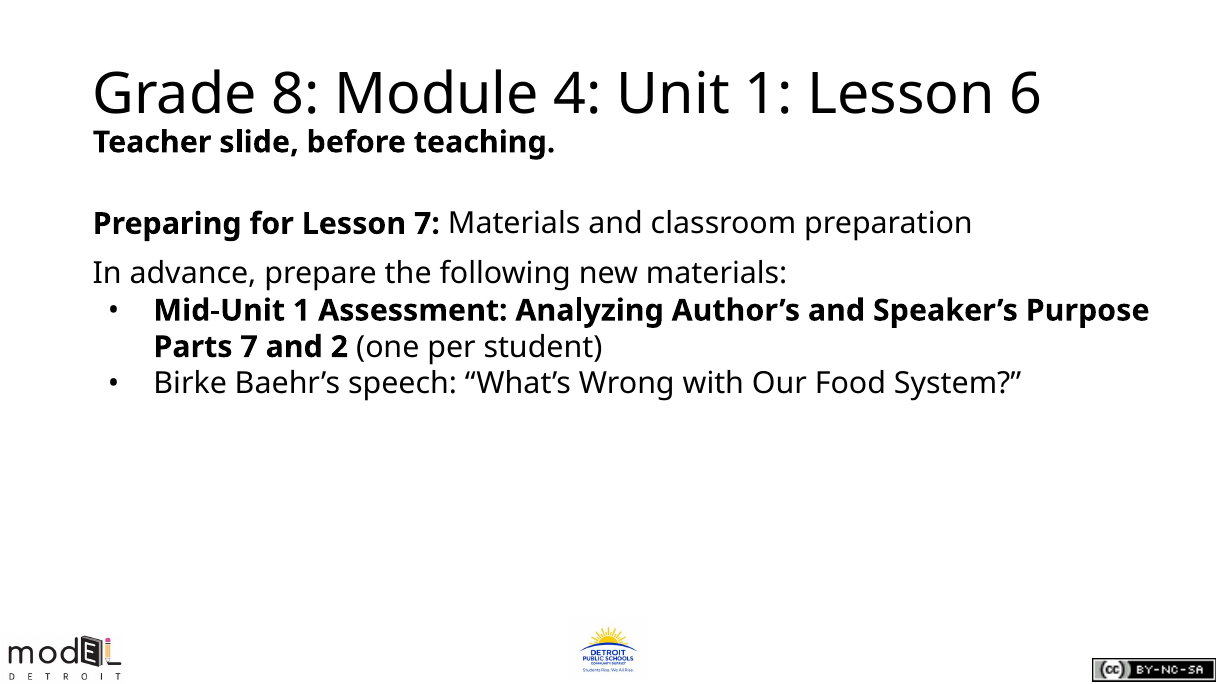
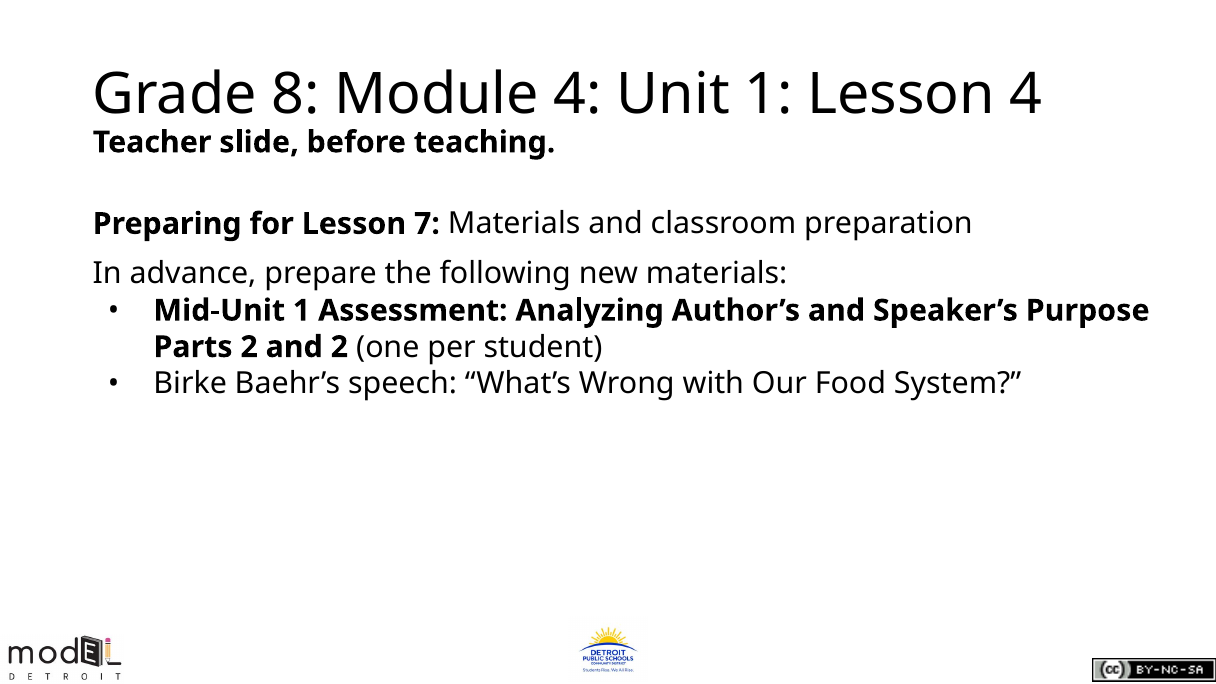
Lesson 6: 6 -> 4 (1026, 95)
Parts 7: 7 -> 2 (249, 347)
